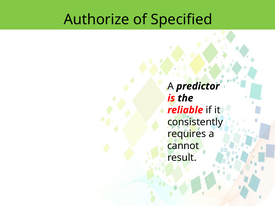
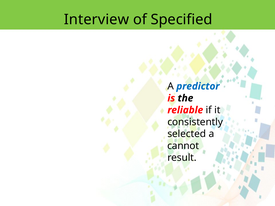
Authorize: Authorize -> Interview (96, 20)
predictor colour: black -> blue (198, 86)
requires: requires -> selected (187, 134)
